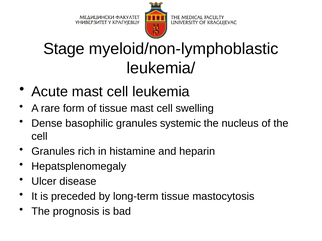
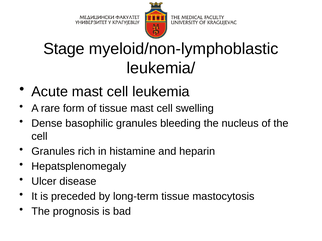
systemic: systemic -> bleeding (180, 124)
